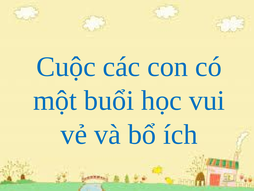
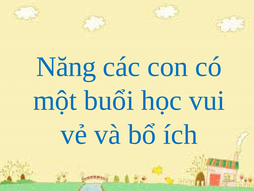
Cuộc: Cuộc -> Năng (66, 67)
